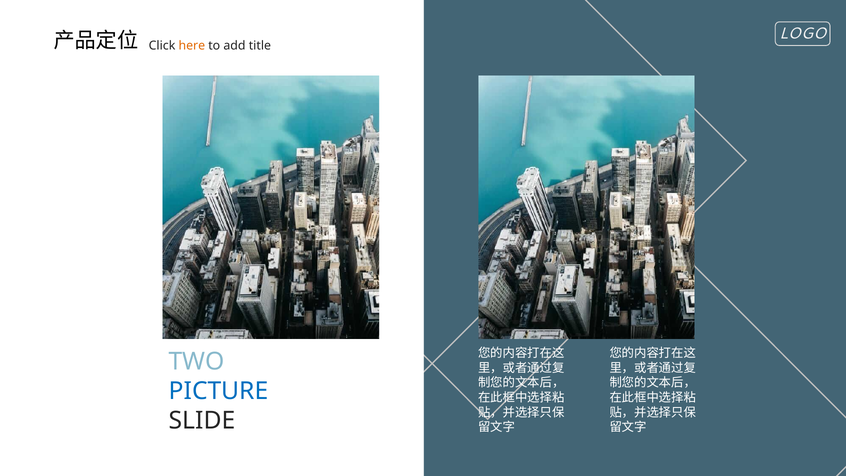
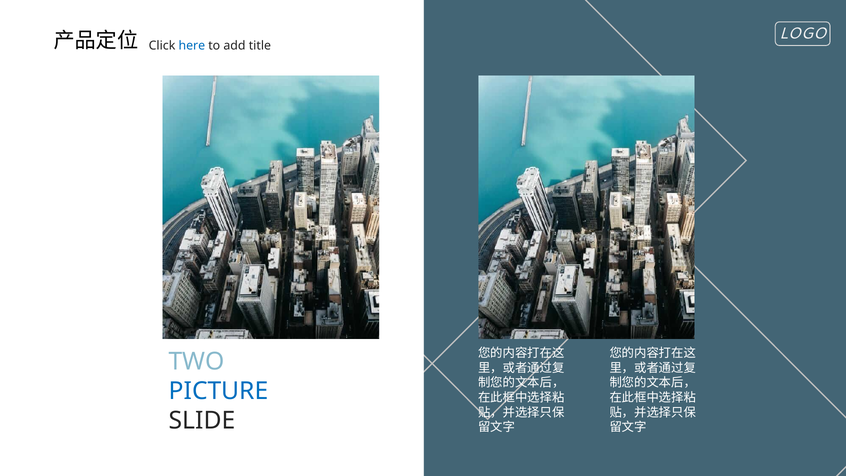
here colour: orange -> blue (192, 46)
